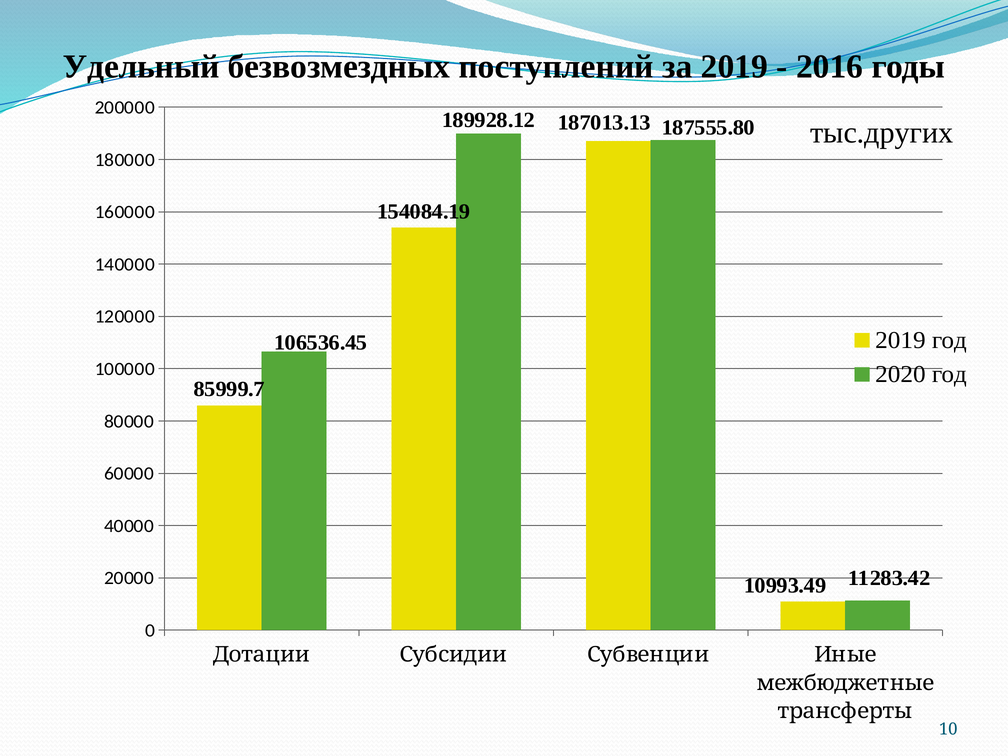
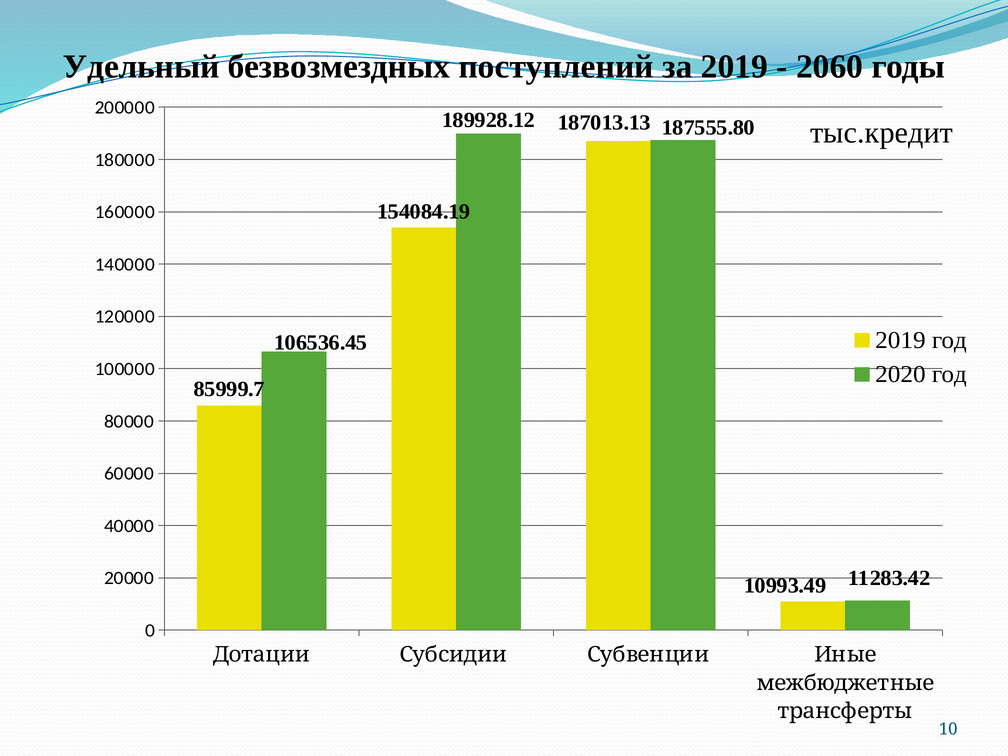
2016: 2016 -> 2060 (830, 66)
тыс.других: тыс.других -> тыс.кредит (882, 133)
